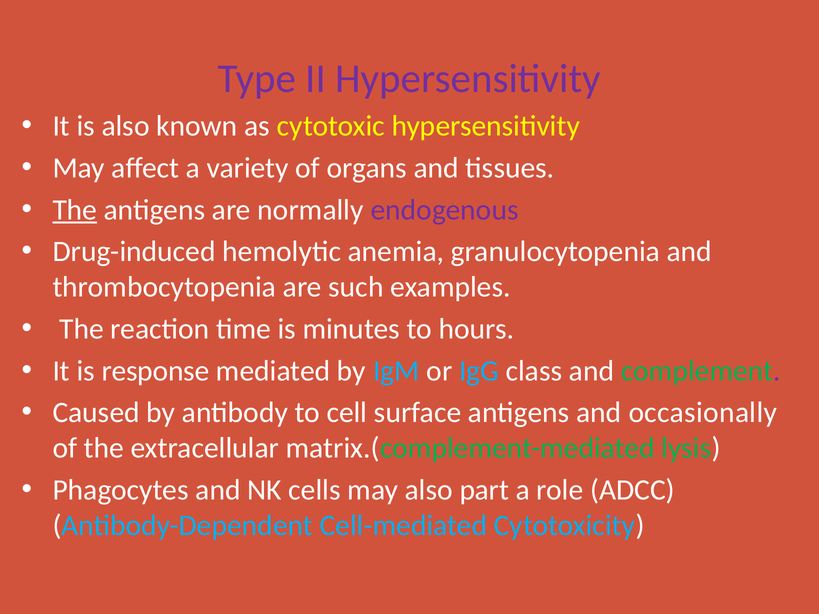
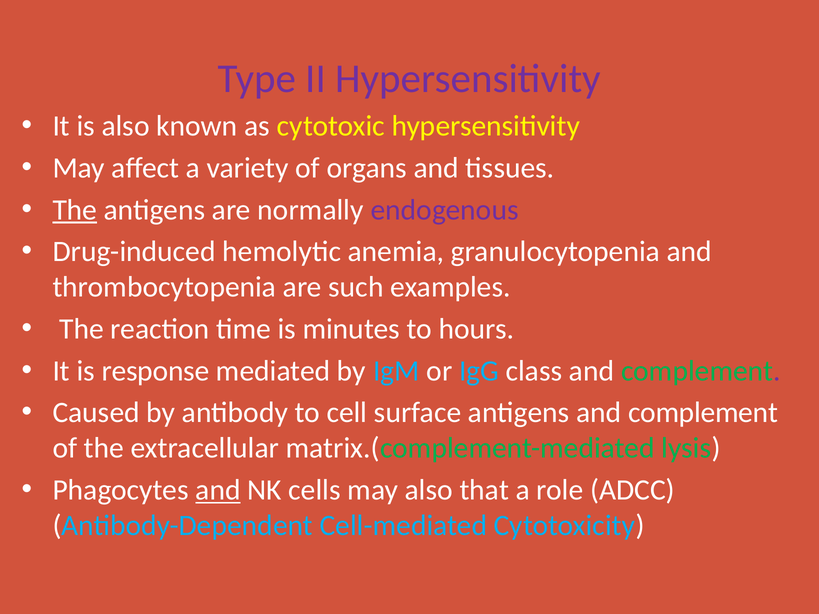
antigens and occasionally: occasionally -> complement (703, 413)
and underline: none -> present (218, 490)
part: part -> that (484, 490)
